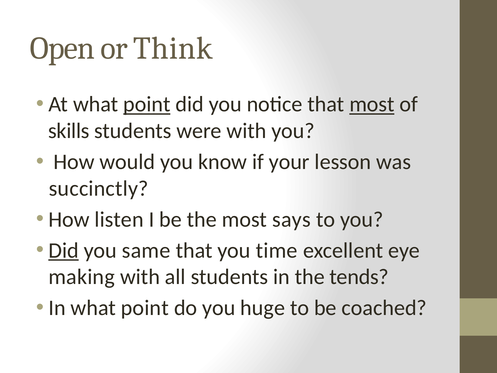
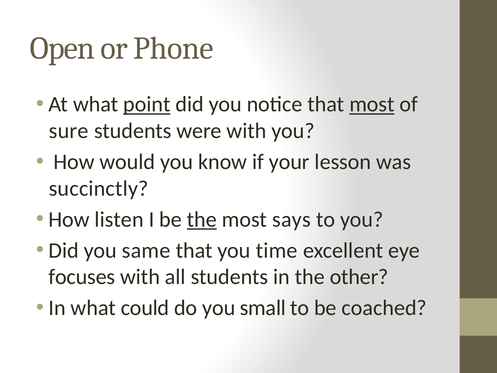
Think: Think -> Phone (173, 48)
skills: skills -> sure (69, 131)
the underline: none -> present (202, 219)
Did underline: present -> none (64, 250)
making: making -> focuses (82, 277)
tends: tends -> other (359, 277)
In what point: point -> could (145, 308)
huge: huge -> small (263, 308)
